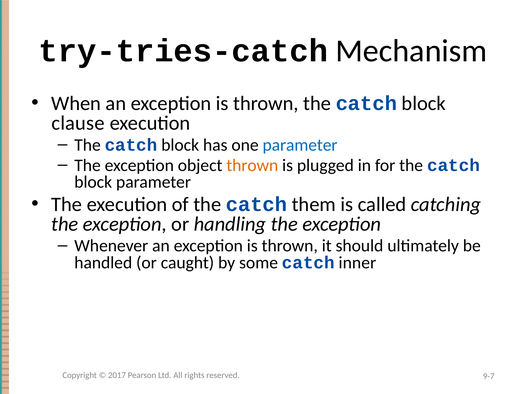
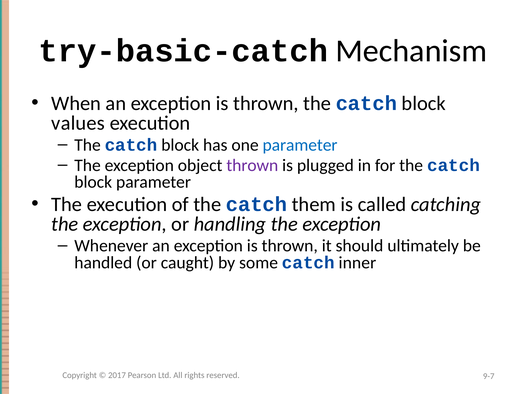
try-tries-catch: try-tries-catch -> try-basic-catch (183, 51)
clause: clause -> values (78, 123)
thrown colour: orange -> purple (252, 165)
